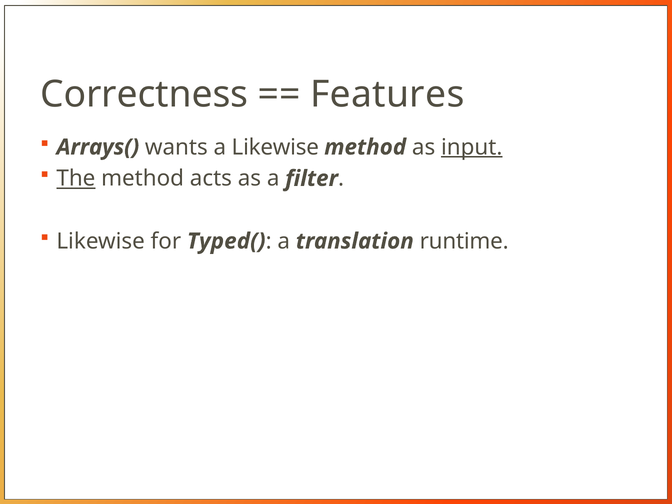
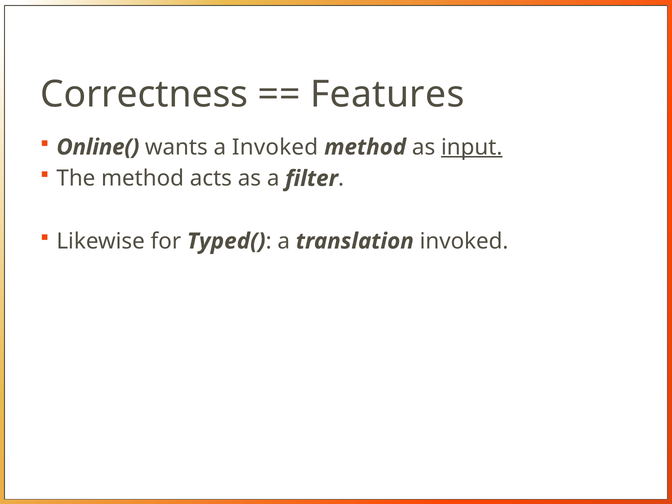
Arrays(: Arrays( -> Online( (98, 147)
a Likewise: Likewise -> Invoked (275, 147)
The underline: present -> none (76, 179)
translation runtime: runtime -> invoked (464, 241)
